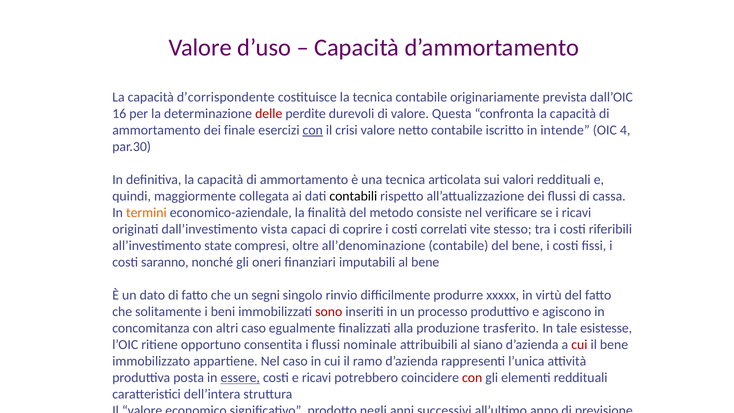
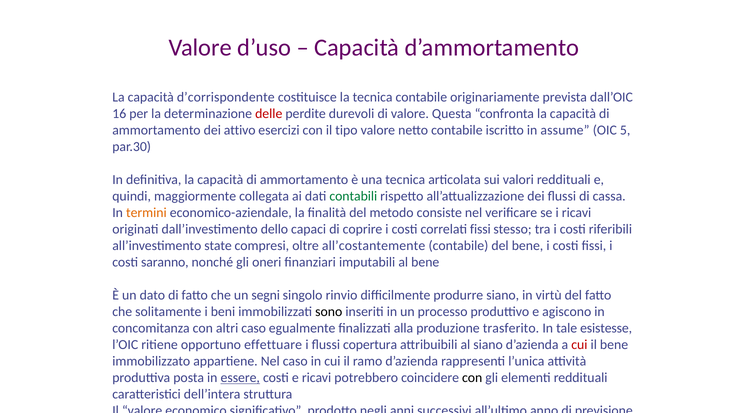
finale: finale -> attivo (240, 130)
con underline: present -> none (313, 130)
crisi: crisi -> tipo (346, 130)
intende: intende -> assume (565, 130)
4: 4 -> 5 (625, 130)
contabili colour: black -> green (353, 196)
vista: vista -> dello (274, 229)
correlati vite: vite -> fissi (480, 229)
all’denominazione: all’denominazione -> all’costantemente (374, 246)
produrre xxxxx: xxxxx -> siano (503, 295)
sono colour: red -> black (329, 312)
consentita: consentita -> effettuare (273, 345)
nominale: nominale -> copertura (370, 345)
con colour: red -> black (472, 378)
